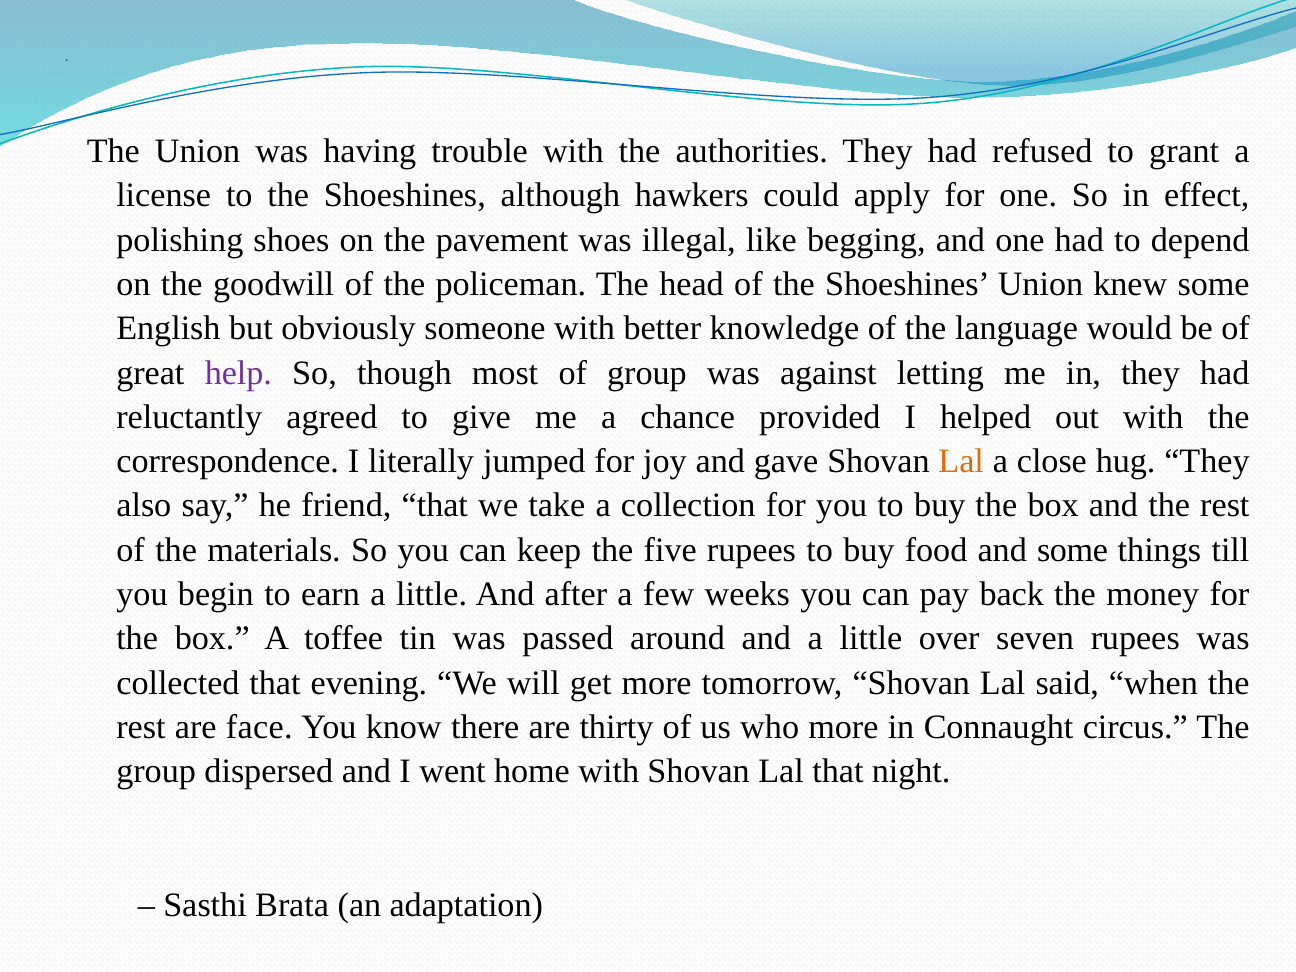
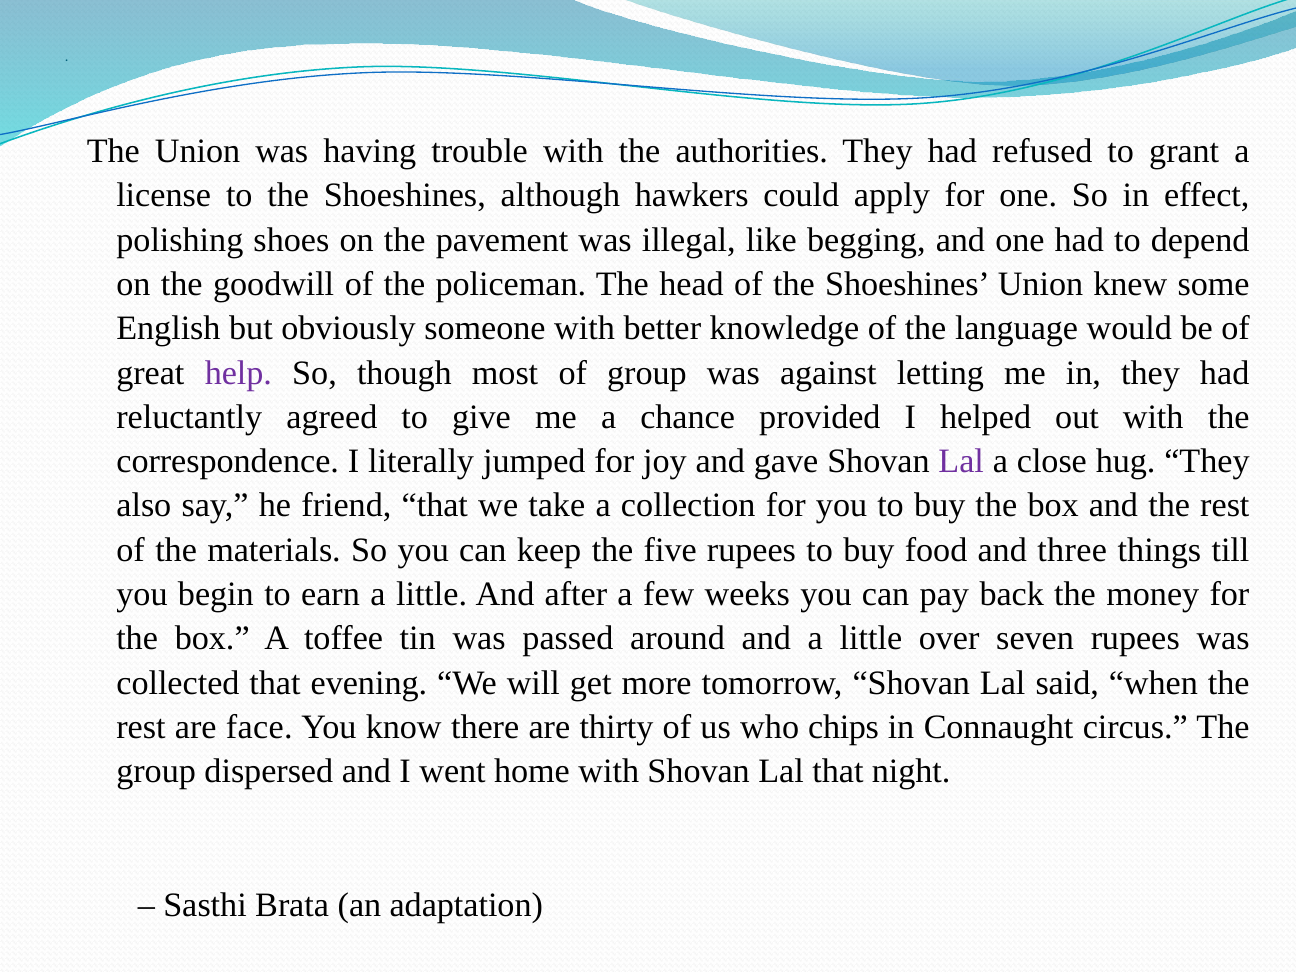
Lal colour: orange -> purple (961, 461)
and some: some -> three (1072, 550)
who more: more -> chips (844, 727)
